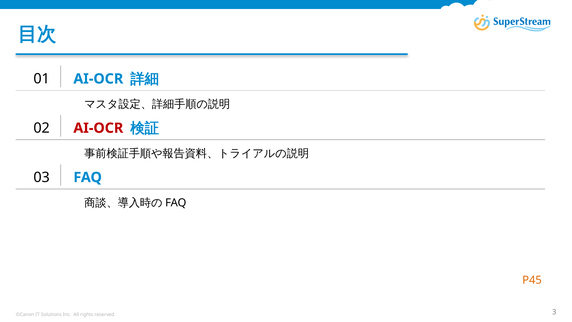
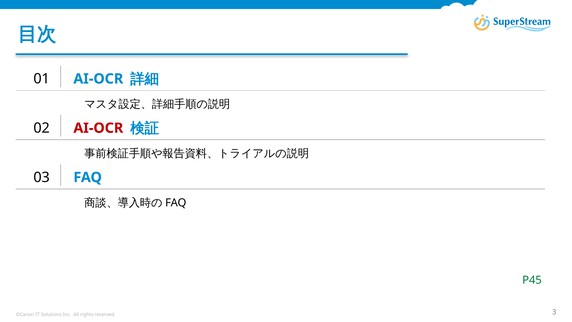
P45 colour: orange -> green (532, 280)
